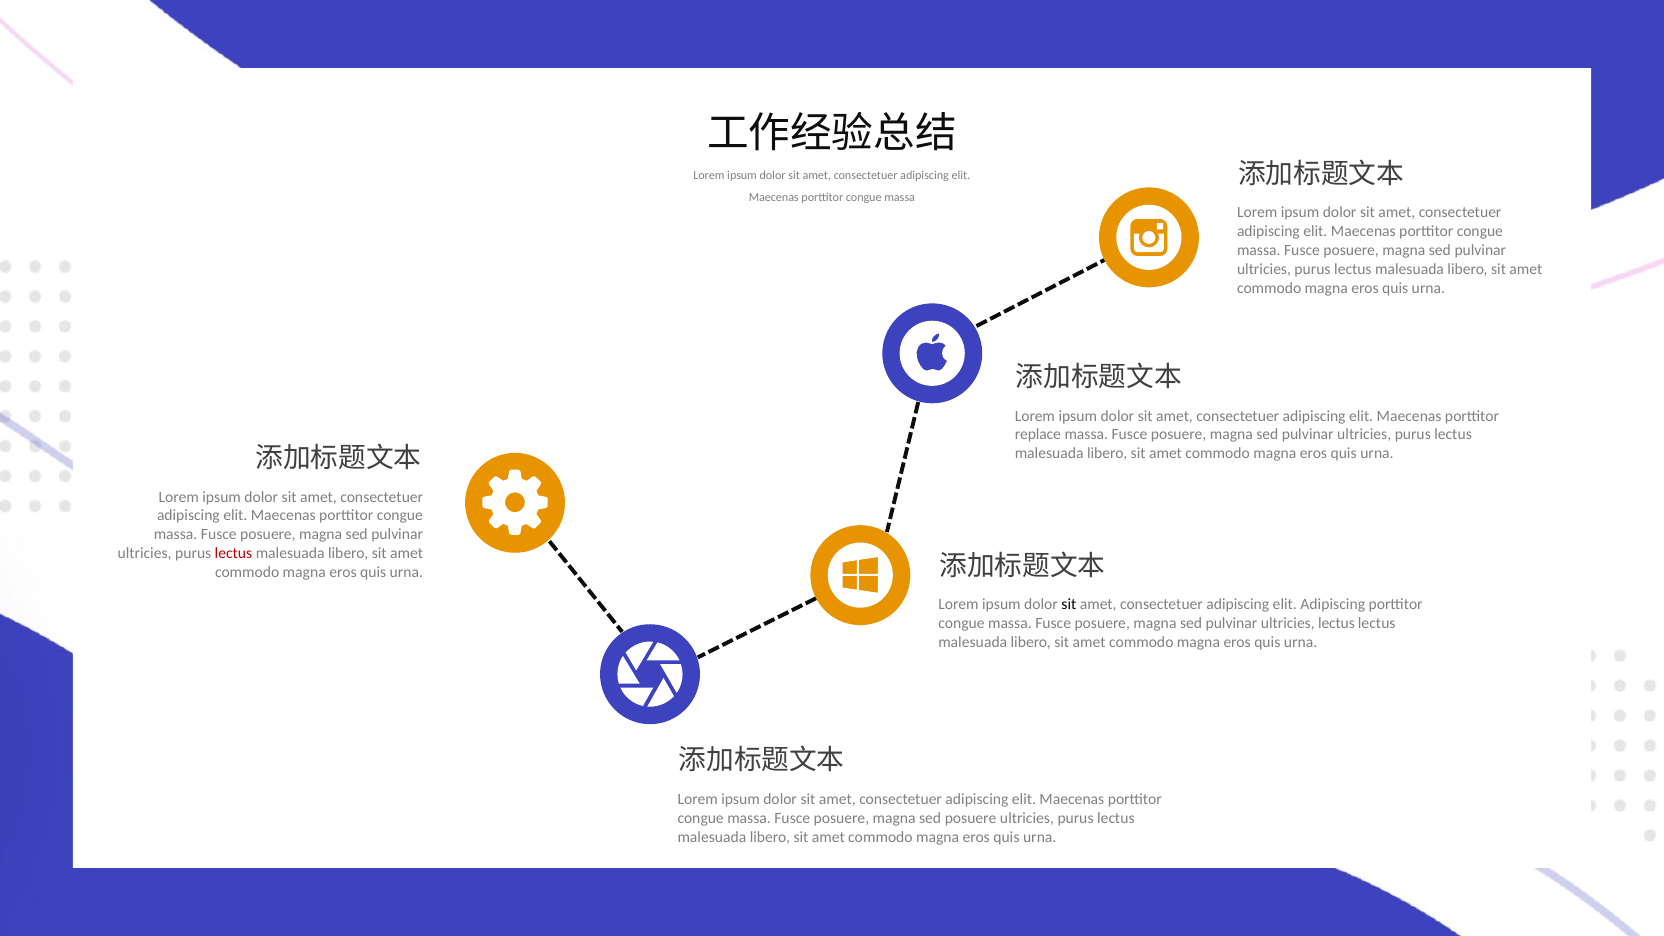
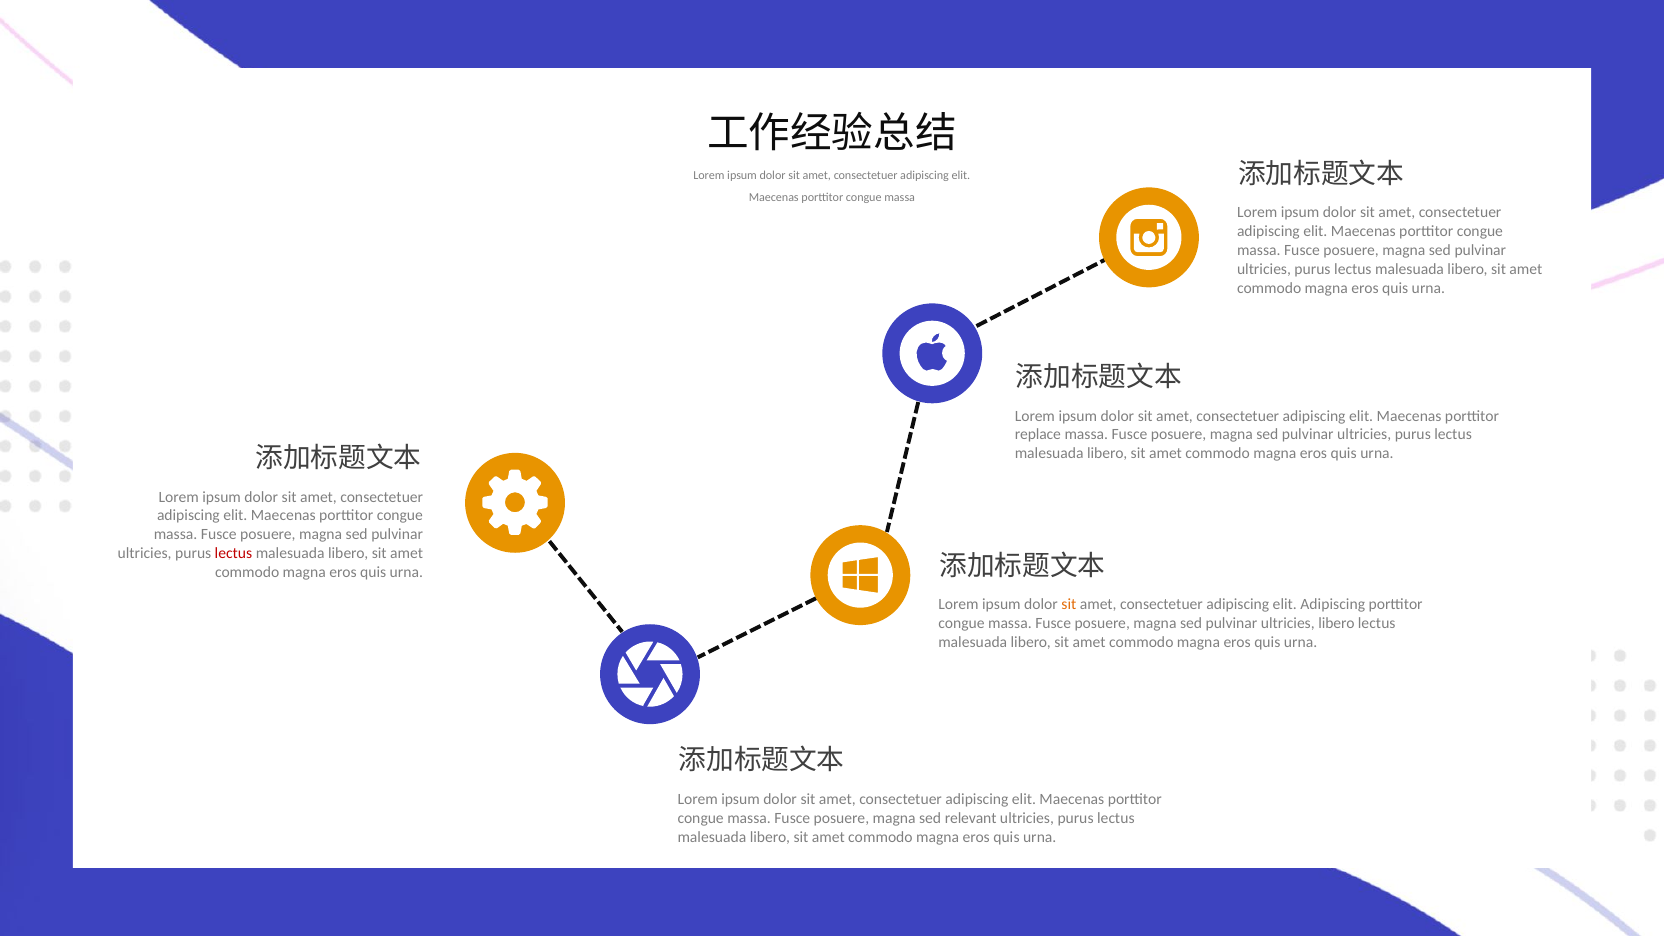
sit colour: black -> orange (1069, 605)
ultricies lectus: lectus -> libero (1337, 624)
sed posuere: posuere -> relevant (971, 818)
